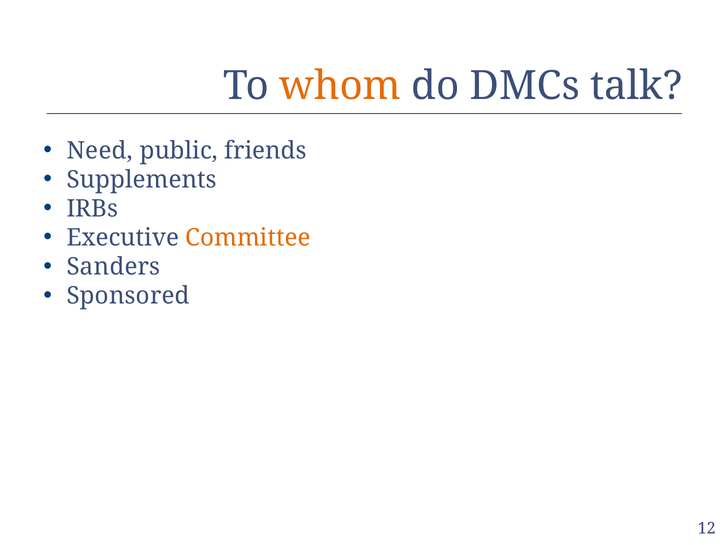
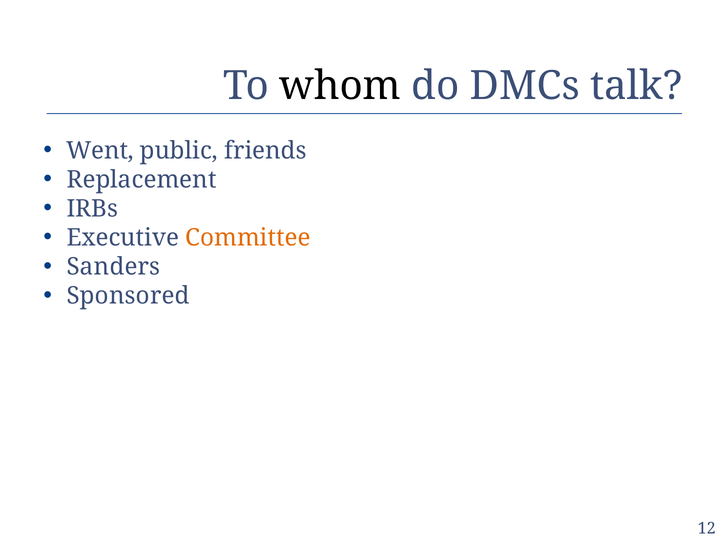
whom colour: orange -> black (340, 86)
Need: Need -> Went (100, 151)
Supplements: Supplements -> Replacement (142, 180)
